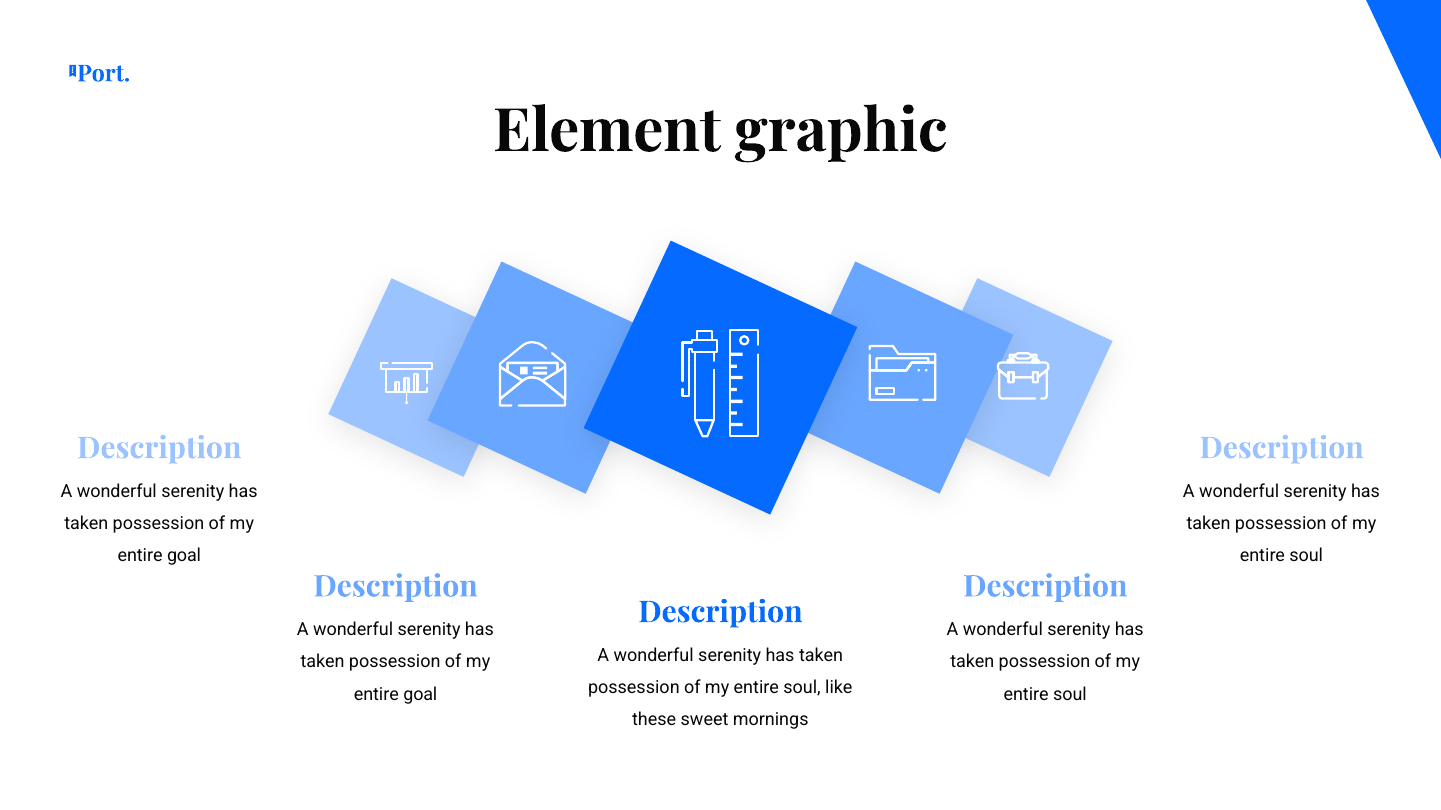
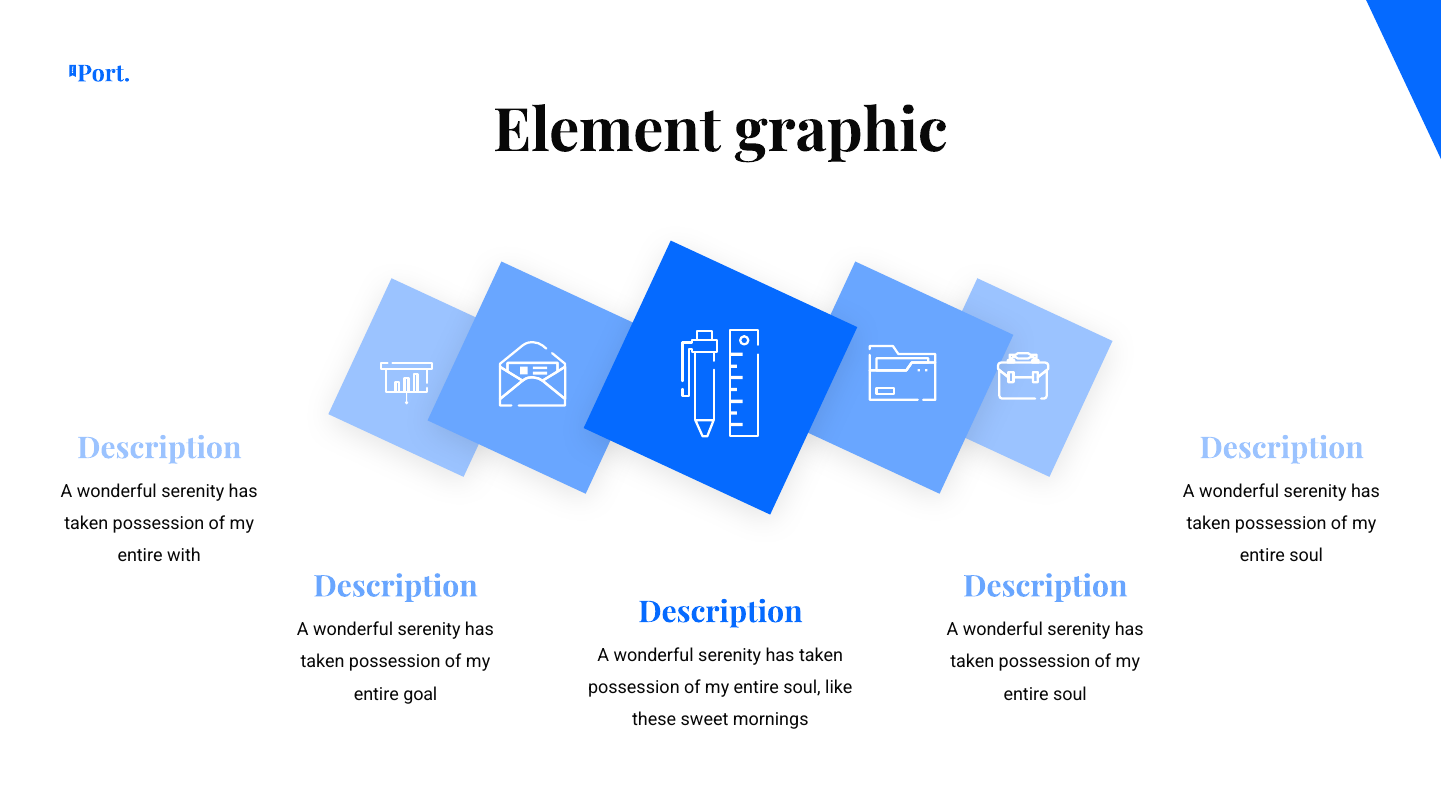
goal: goal -> with (184, 556)
